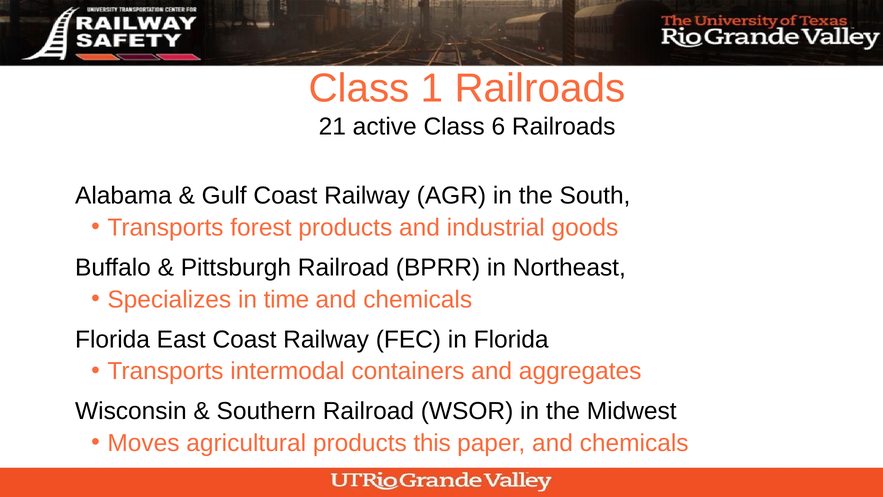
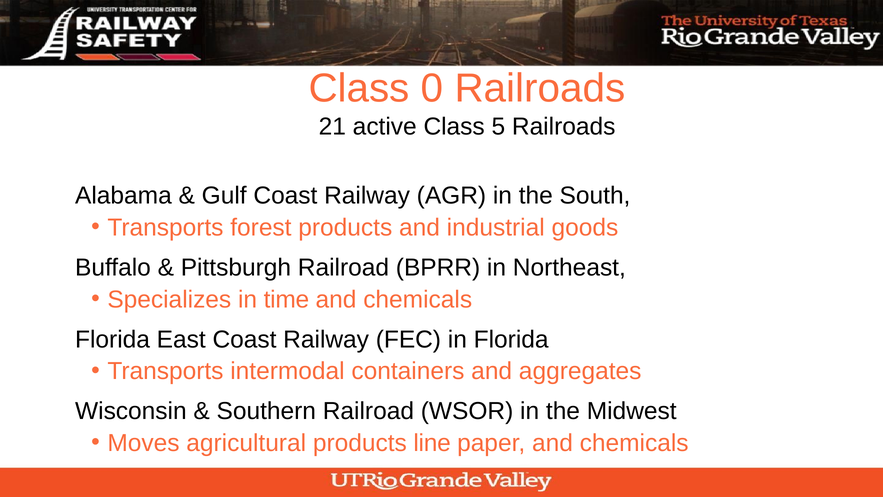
1: 1 -> 0 (432, 89)
6: 6 -> 5 (498, 126)
this: this -> line (432, 443)
